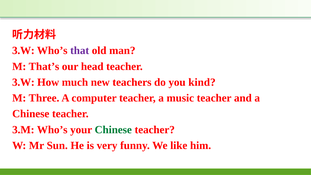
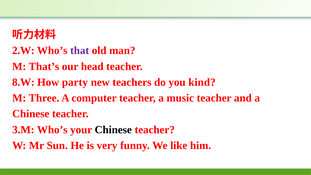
3.W: 3.W -> 2.W (23, 51)
3.W: 3.W -> 8.W (23, 82)
much: much -> party (75, 82)
Chinese colour: green -> black (113, 130)
